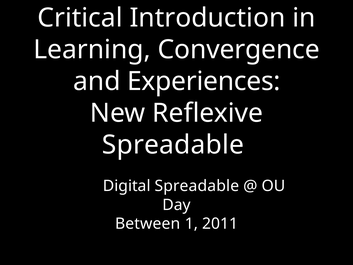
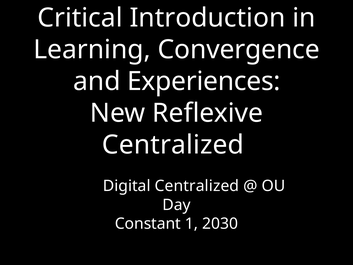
Spreadable: Spreadable -> Centralized (173, 145)
Digital Spreadable: Spreadable -> Centralized (197, 186)
Between: Between -> Constant (148, 223)
2011: 2011 -> 2030 (220, 223)
